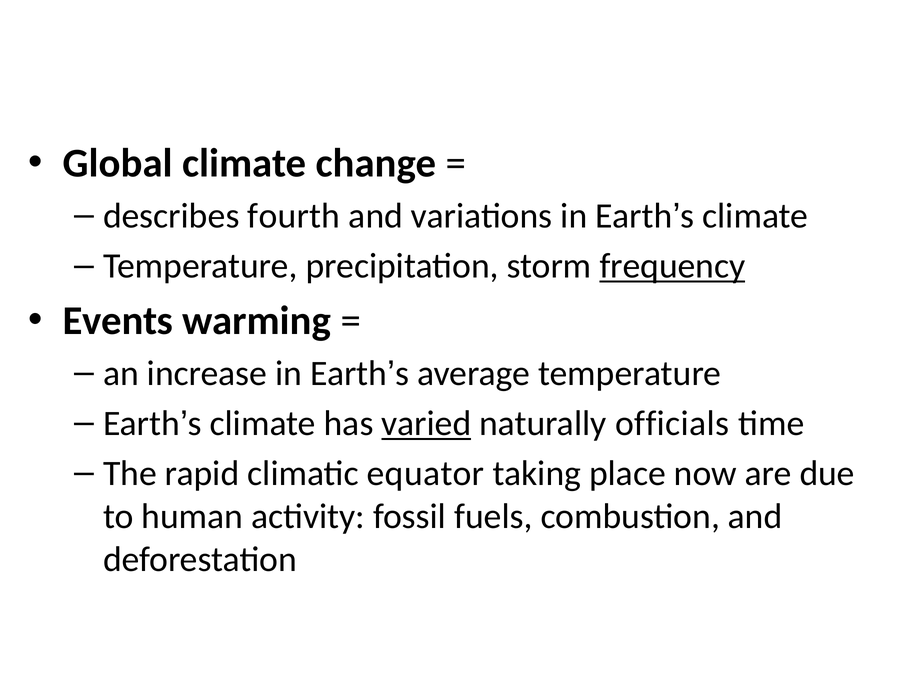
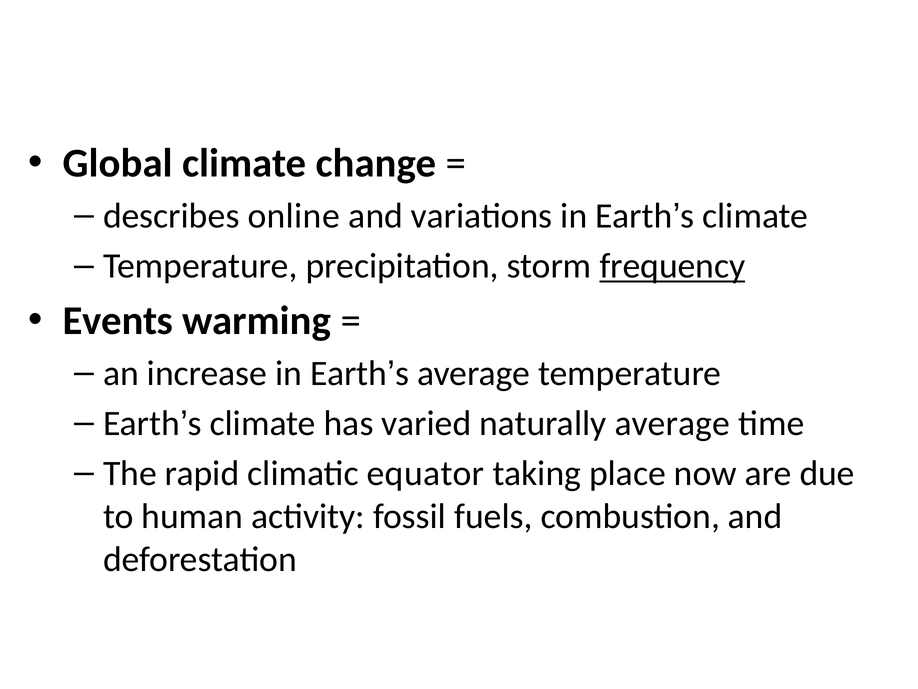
fourth: fourth -> online (294, 216)
varied underline: present -> none (426, 423)
naturally officials: officials -> average (672, 423)
